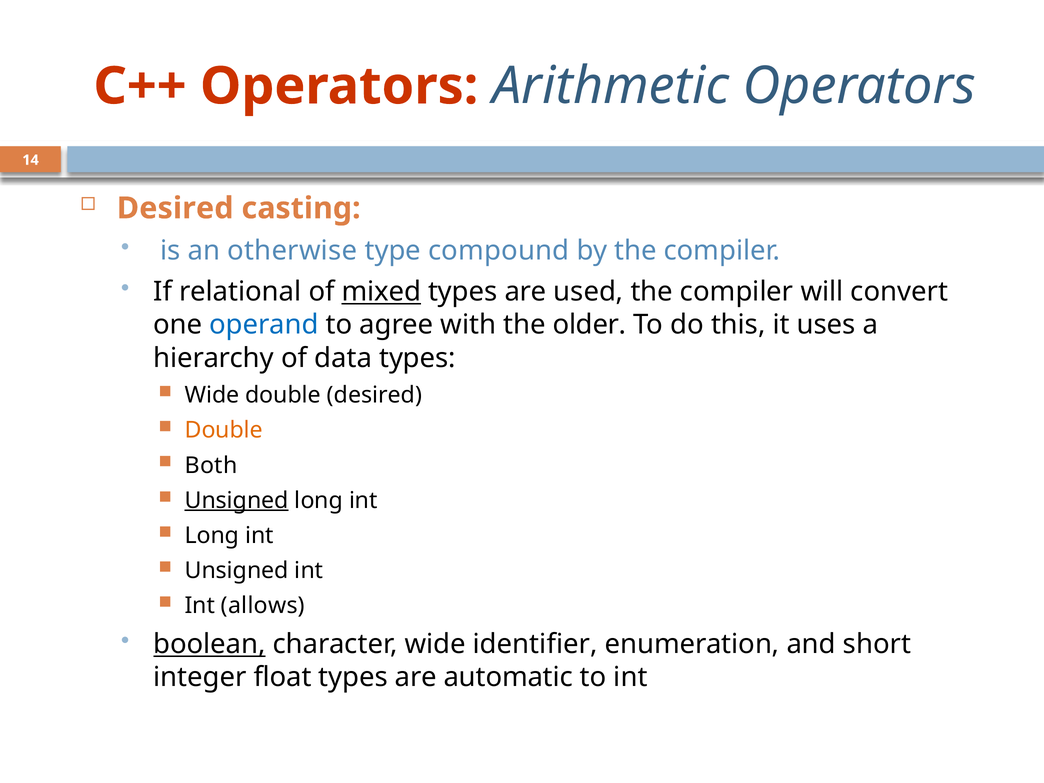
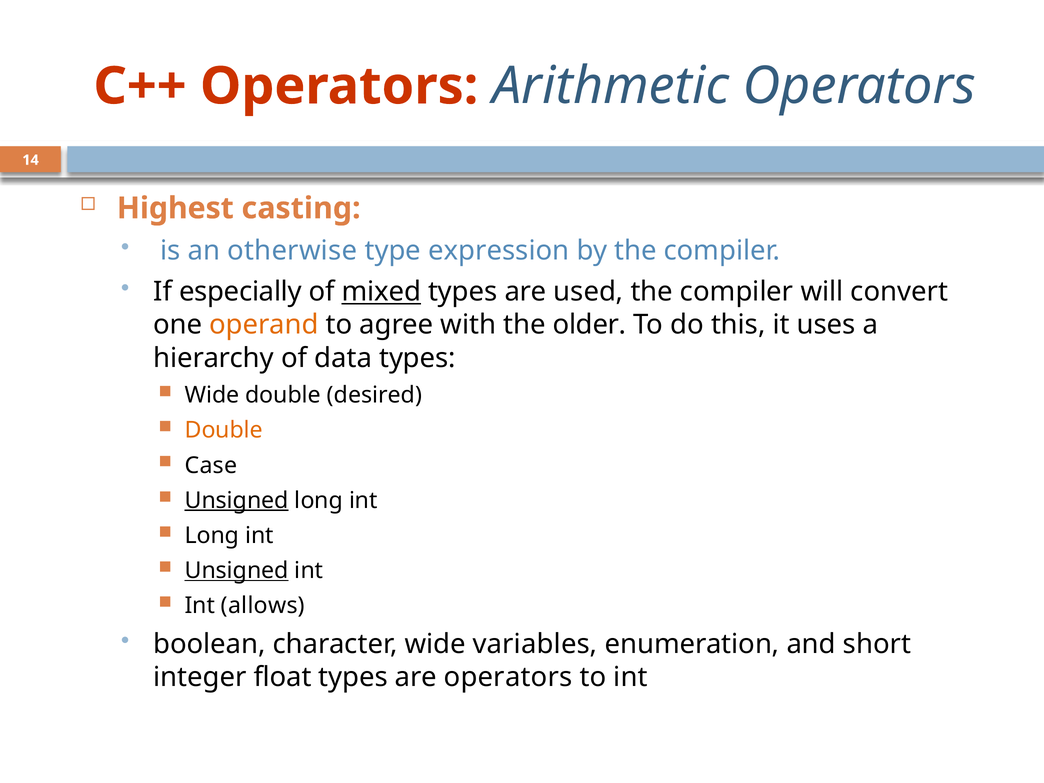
Desired: Desired -> Highest (175, 208)
compound: compound -> expression (499, 251)
relational: relational -> especially (240, 292)
operand colour: blue -> orange (264, 325)
Both: Both -> Case (211, 465)
Unsigned underline: none -> present (237, 571)
boolean underline: present -> none (210, 644)
identifier: identifier -> variables (535, 644)
are automatic: automatic -> operators (508, 677)
